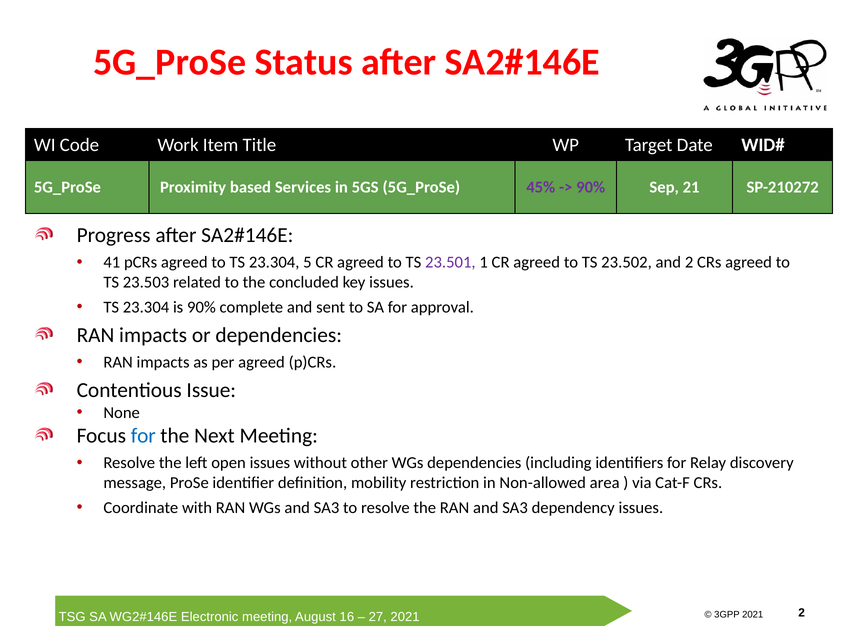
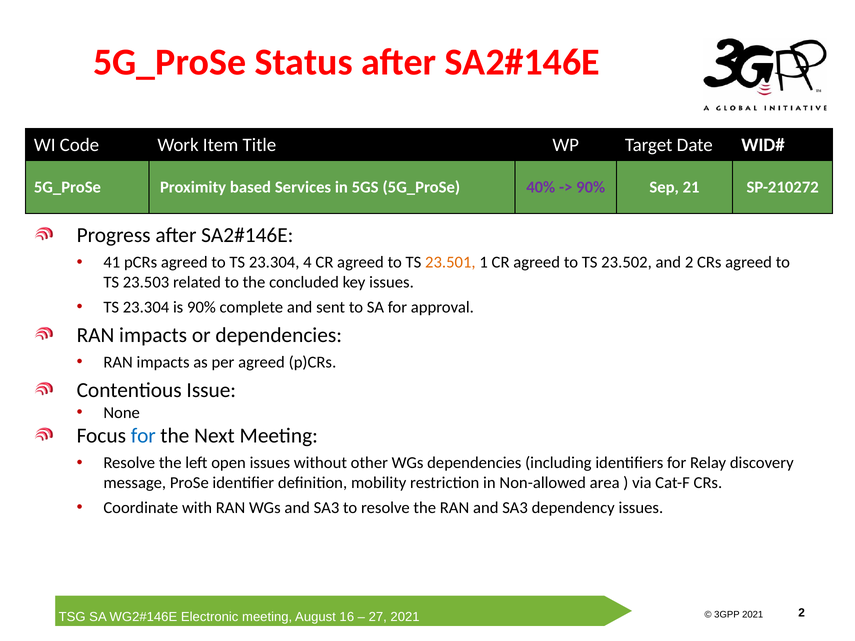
45%: 45% -> 40% (541, 187)
5: 5 -> 4 (307, 263)
23.501 colour: purple -> orange (450, 263)
